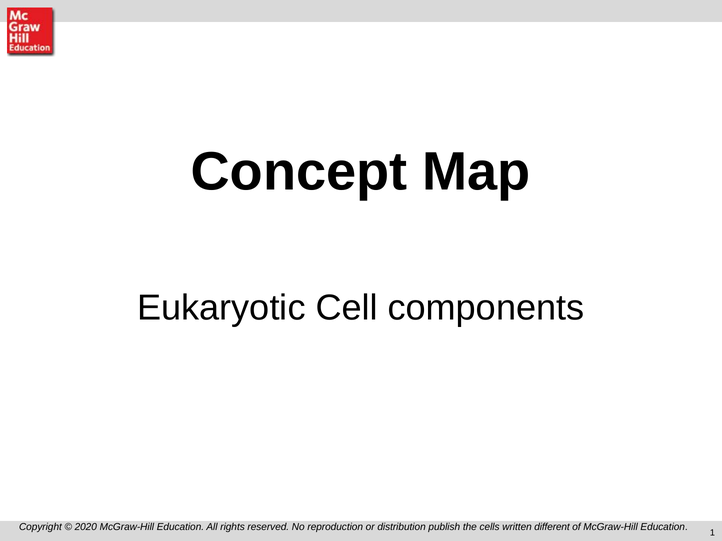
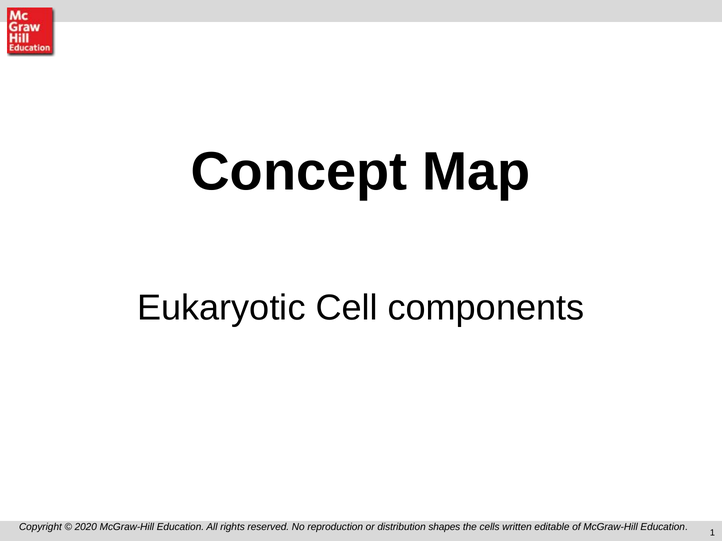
publish: publish -> shapes (444, 528)
different: different -> editable (552, 528)
